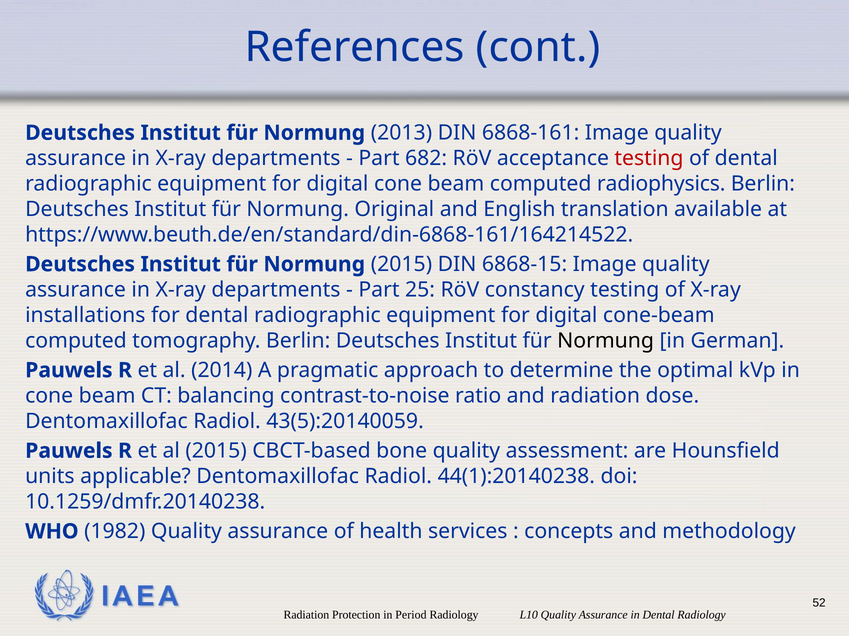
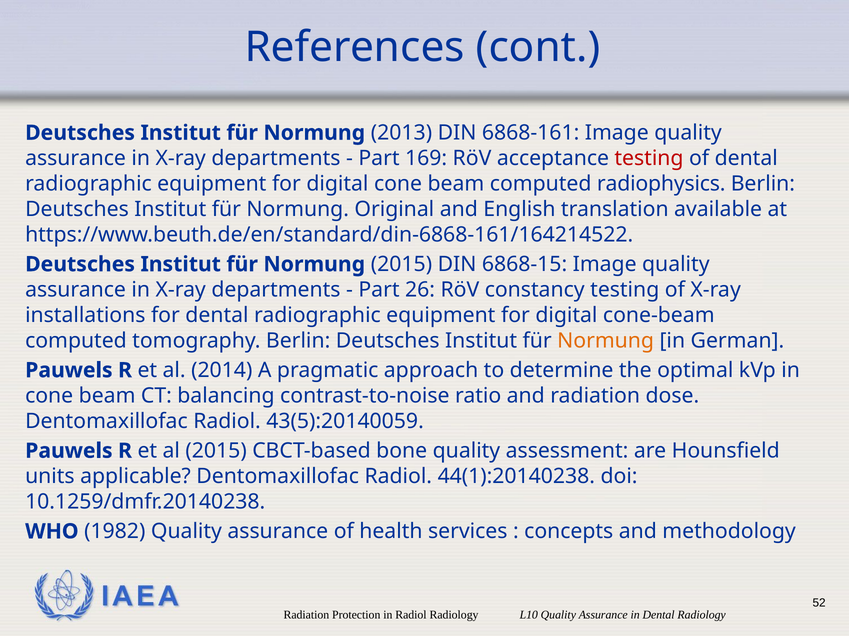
682: 682 -> 169 (426, 158)
25: 25 -> 26 (420, 290)
Normung colour: black -> orange (606, 341)
in Period: Period -> Radiol (411, 615)
